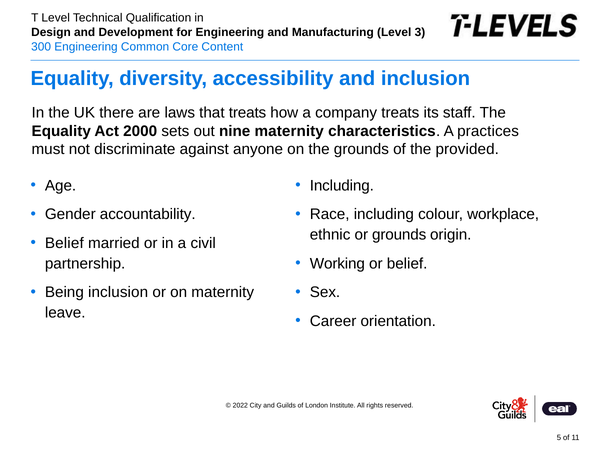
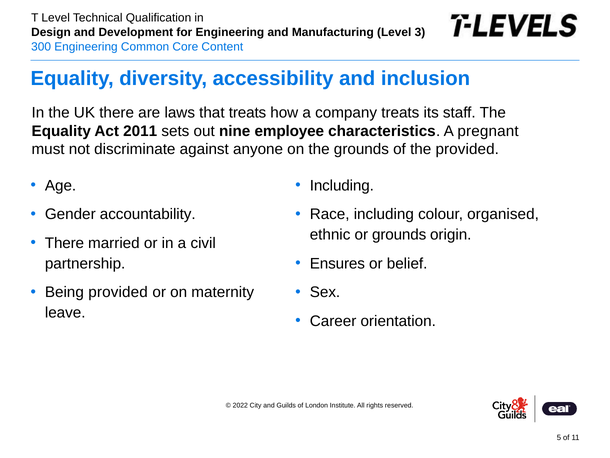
2000: 2000 -> 2011 (140, 131)
nine maternity: maternity -> employee (289, 131)
practices: practices -> pregnant (488, 131)
workplace: workplace -> organised (503, 214)
Belief: Belief -> There (64, 243)
Working: Working -> Ensures (337, 263)
Being inclusion: inclusion -> provided (118, 292)
